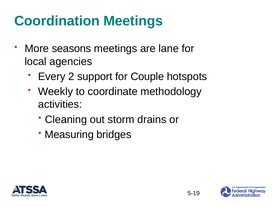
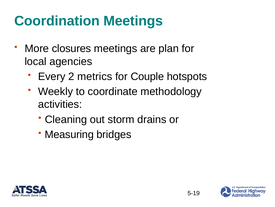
seasons: seasons -> closures (71, 48)
lane: lane -> plan (169, 48)
support: support -> metrics (95, 76)
